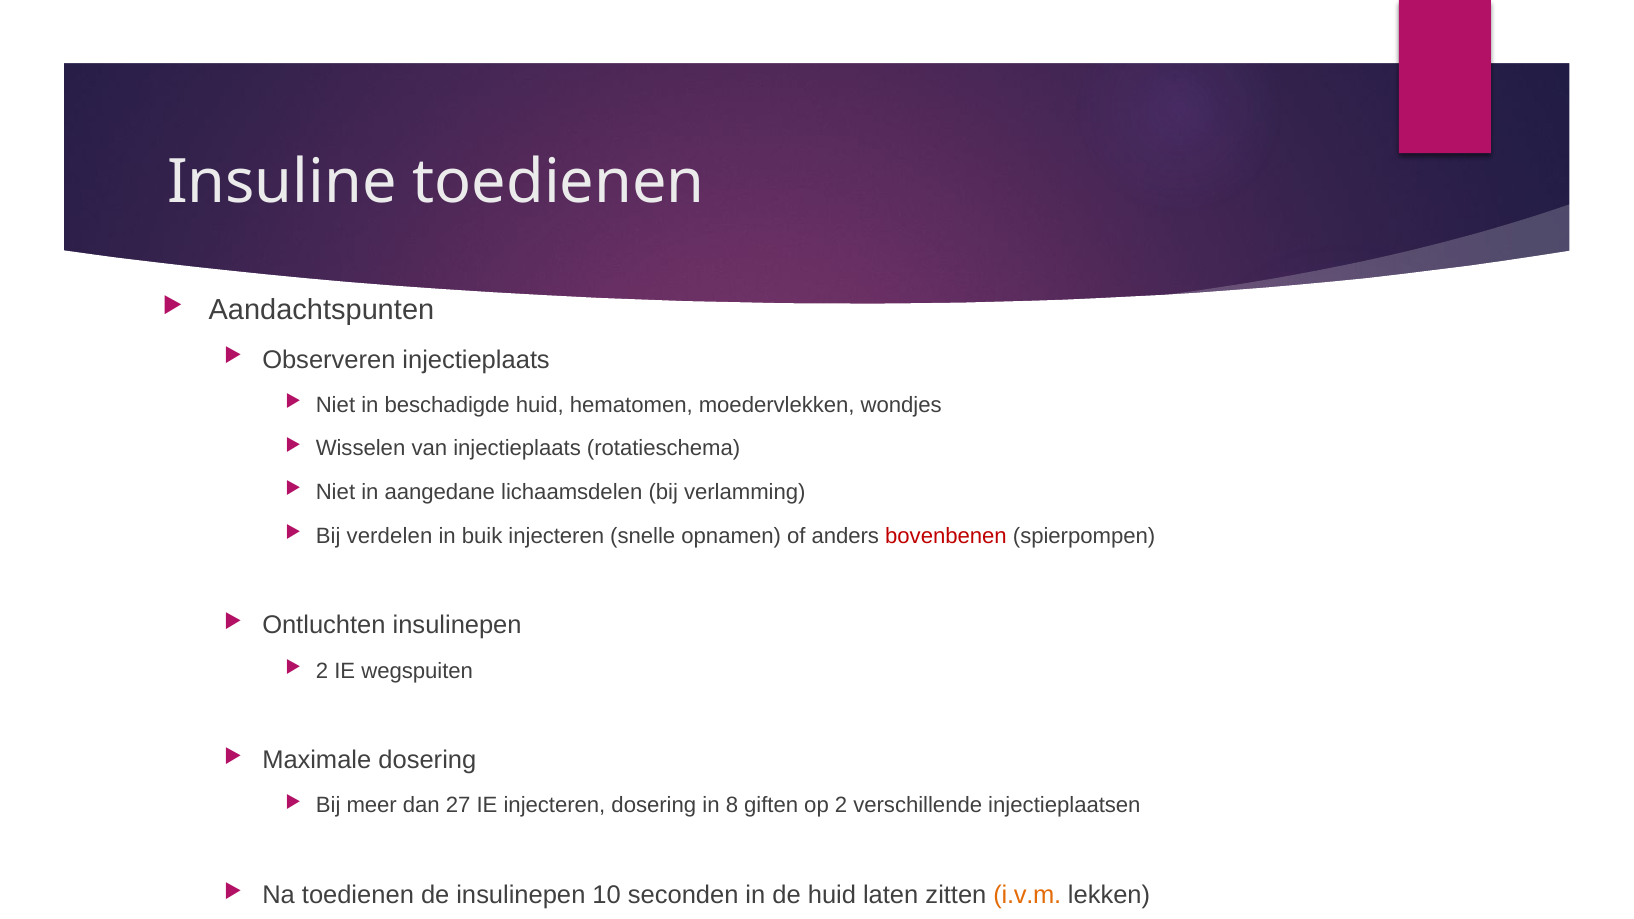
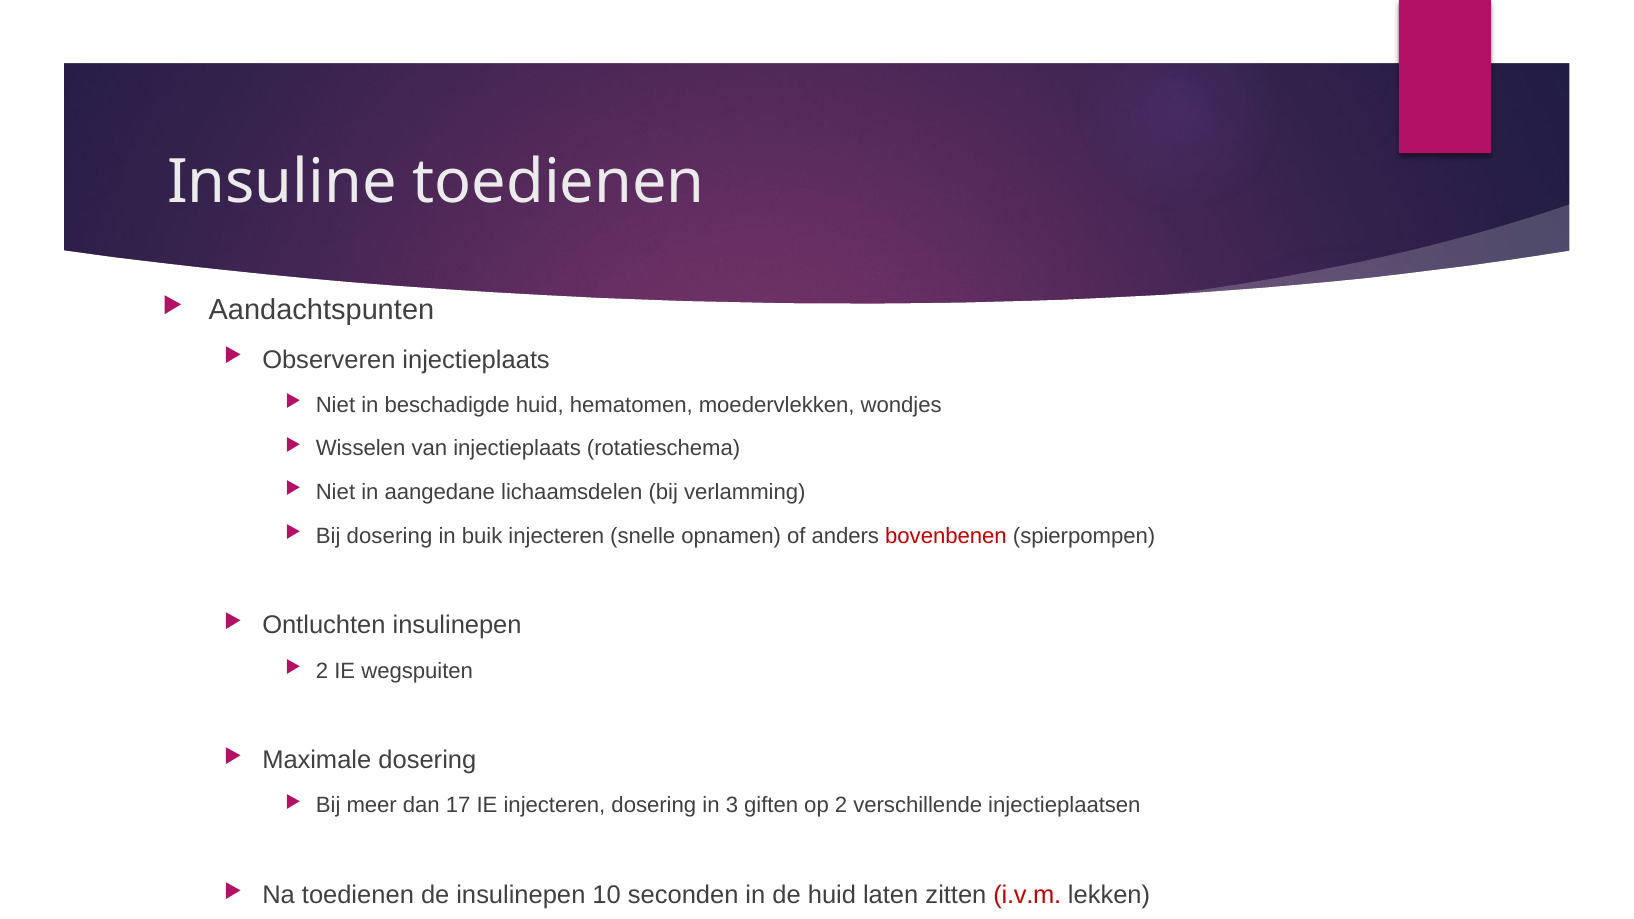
Bij verdelen: verdelen -> dosering (389, 536)
27: 27 -> 17 (458, 806)
8: 8 -> 3 (732, 806)
i.v.m colour: orange -> red (1027, 895)
